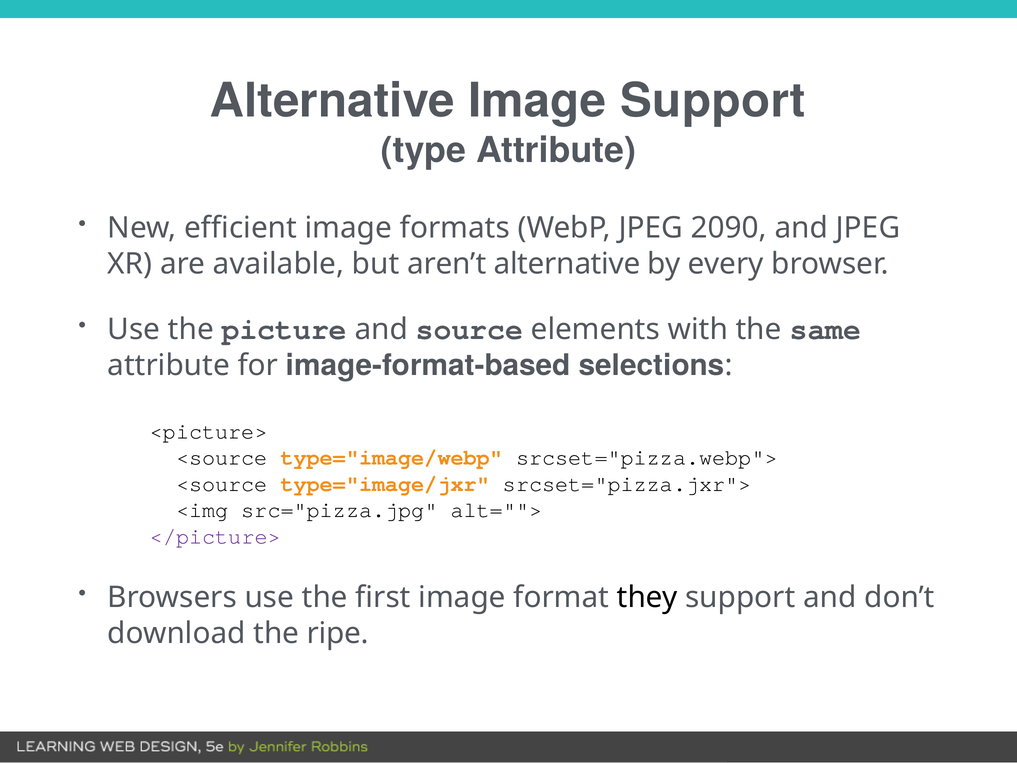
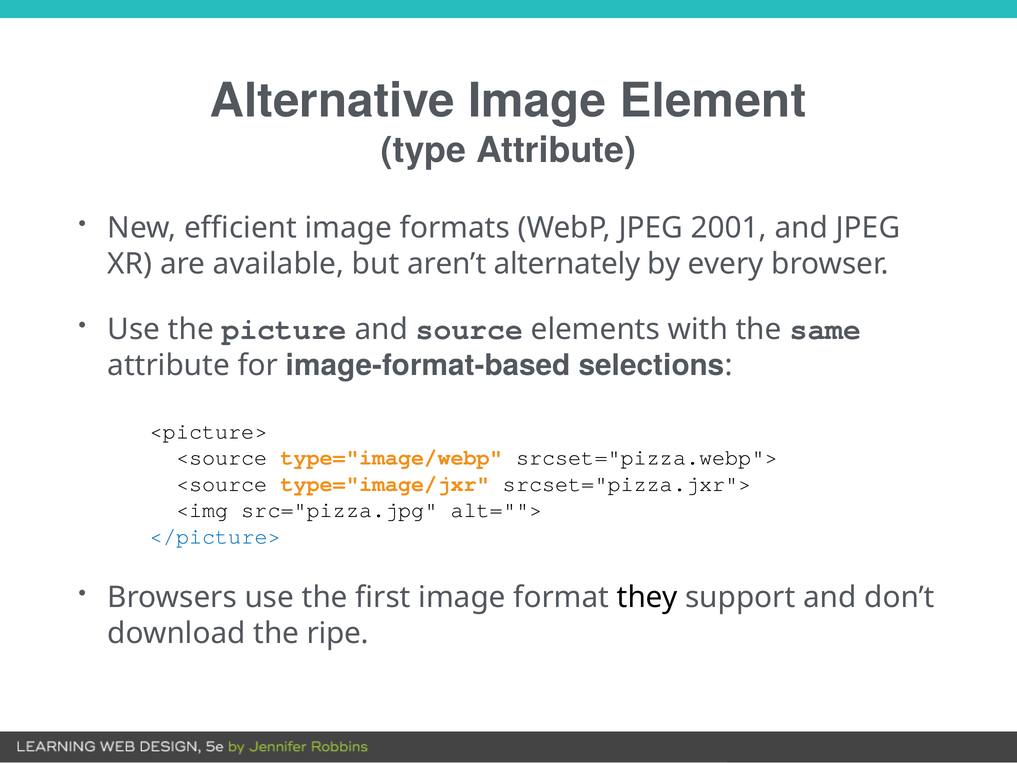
Image Support: Support -> Element (713, 101)
2090: 2090 -> 2001 (729, 228)
aren’t alternative: alternative -> alternately (567, 264)
</picture> colour: purple -> blue (215, 536)
